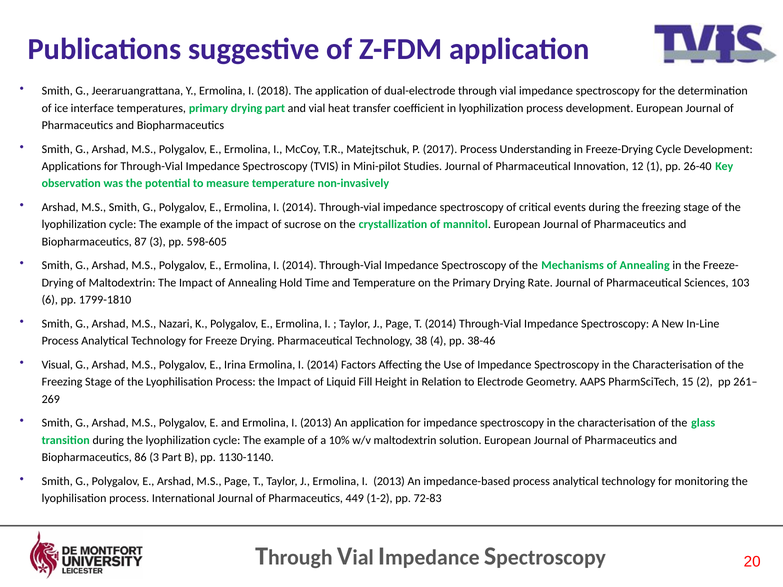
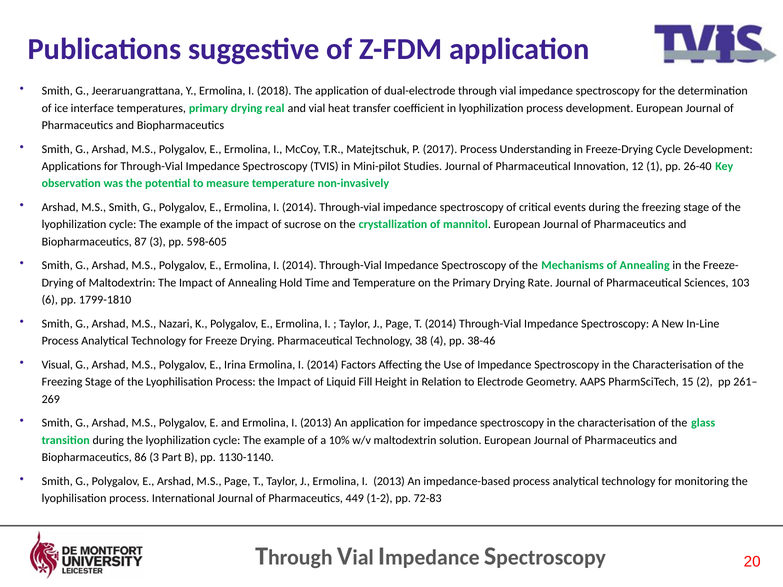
drying part: part -> real (275, 108)
